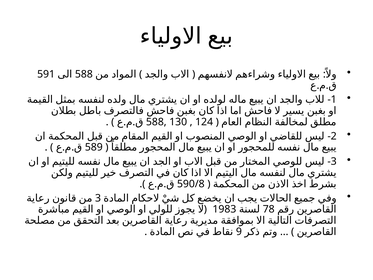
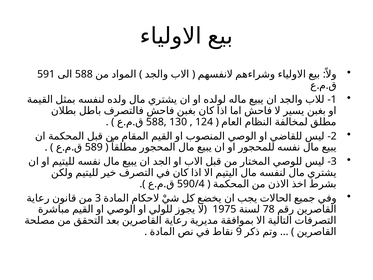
590/8: 590/8 -> 590/4 (191, 184)
1983: 1983 -> 1975 (224, 209)
